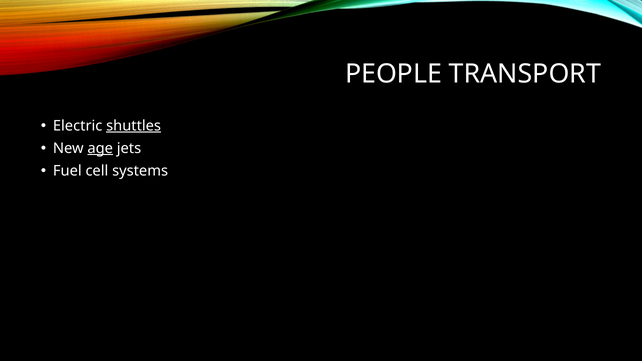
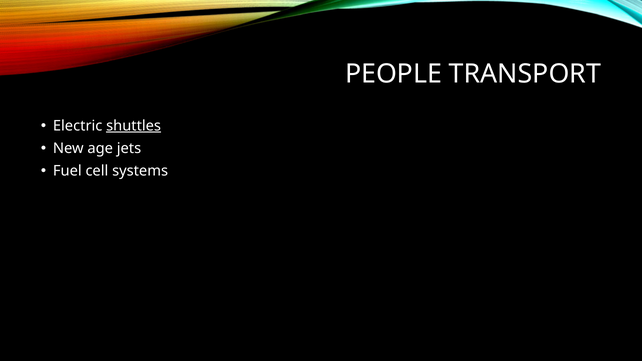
age underline: present -> none (100, 148)
